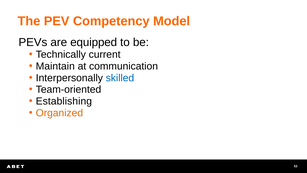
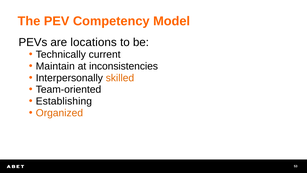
equipped: equipped -> locations (94, 42)
communication: communication -> inconsistencies (124, 66)
skilled colour: blue -> orange (120, 78)
